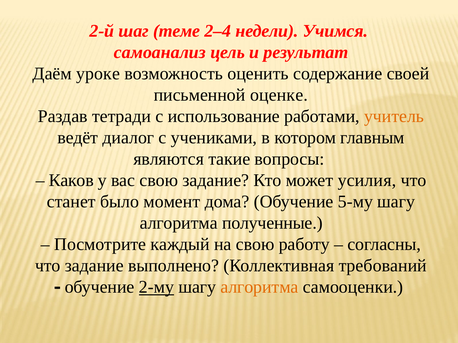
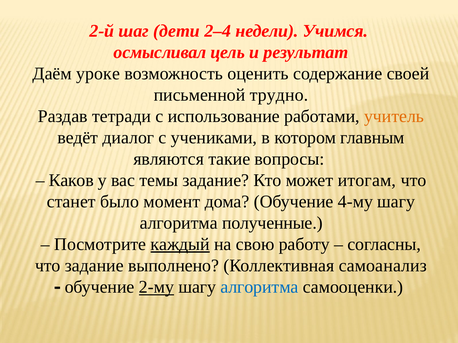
теме: теме -> дети (177, 31)
самоанализ: самоанализ -> осмысливал (160, 52)
оценке: оценке -> трудно (279, 95)
вас свою: свою -> темы (159, 181)
усилия: усилия -> итогам (367, 181)
5-му: 5-му -> 4-му (355, 202)
каждый underline: none -> present (180, 245)
требований: требований -> самоанализ (383, 266)
алгоритма colour: orange -> blue (259, 287)
